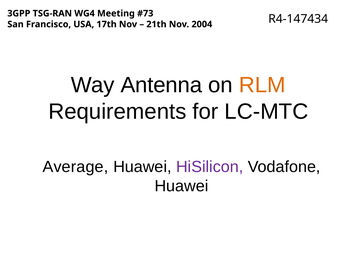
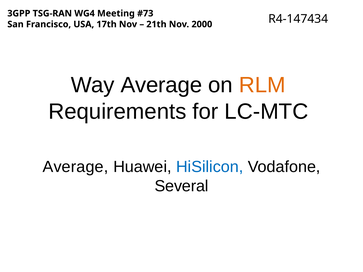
2004: 2004 -> 2000 (202, 24)
Way Antenna: Antenna -> Average (161, 85)
HiSilicon colour: purple -> blue (210, 167)
Huawei: Huawei -> Several (182, 186)
